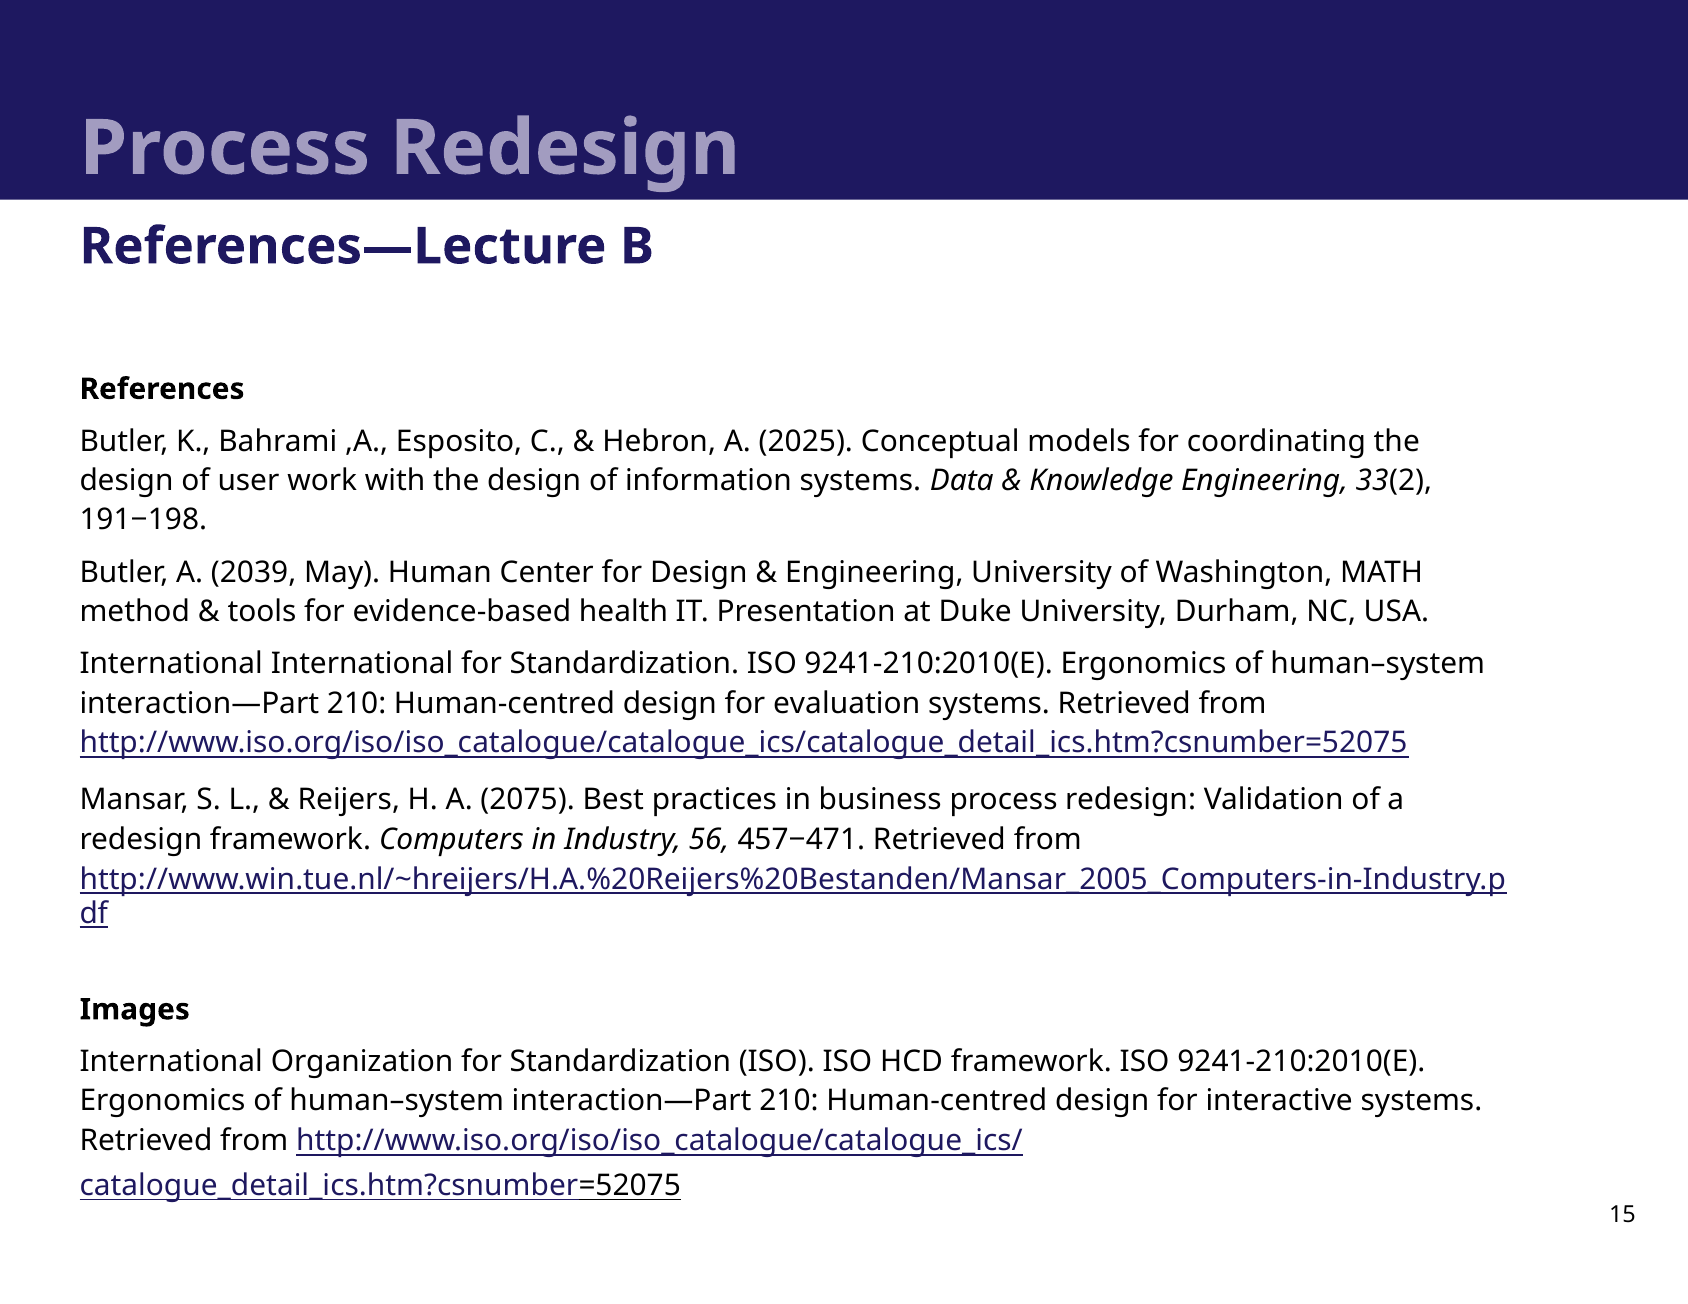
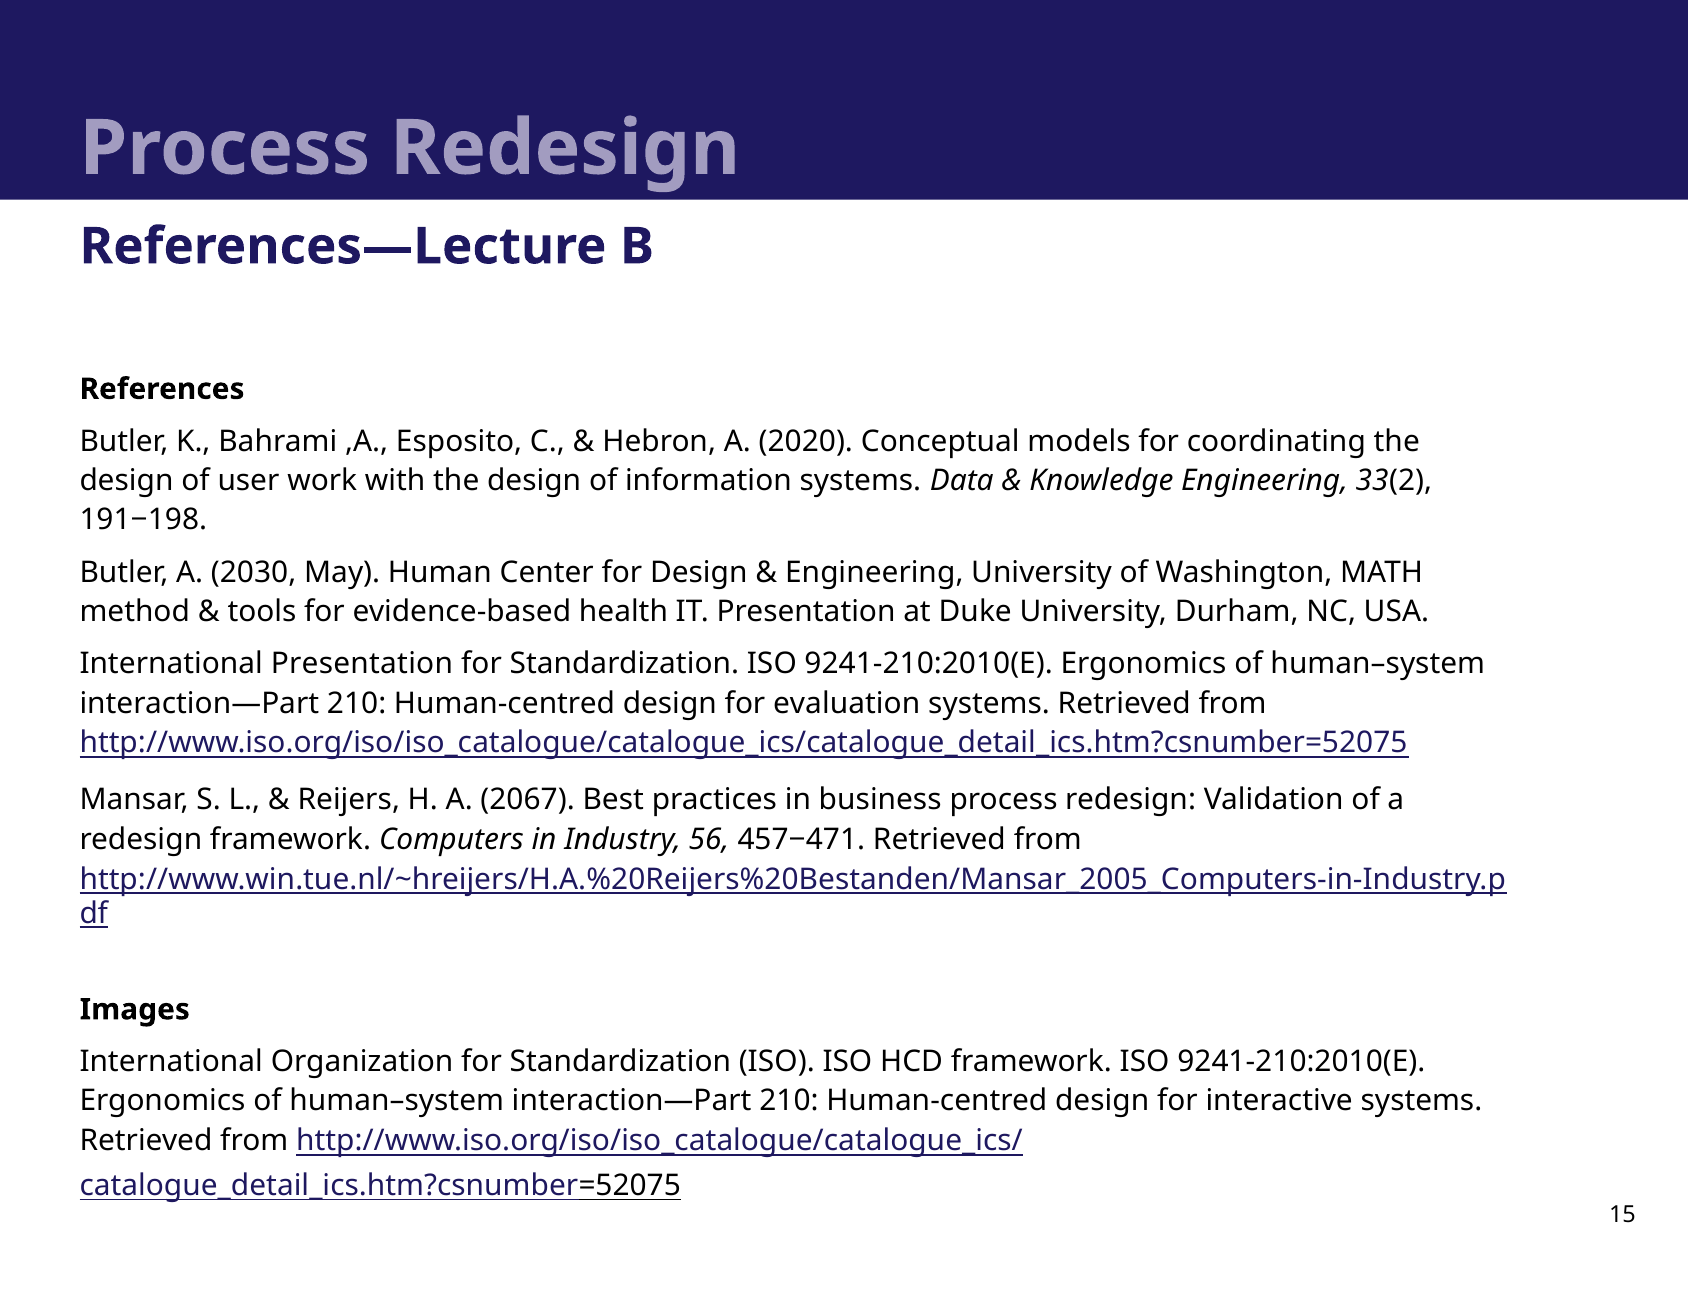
2025: 2025 -> 2020 (806, 441)
2039: 2039 -> 2030 (254, 572)
International International: International -> Presentation (362, 664)
2075: 2075 -> 2067 (528, 800)
